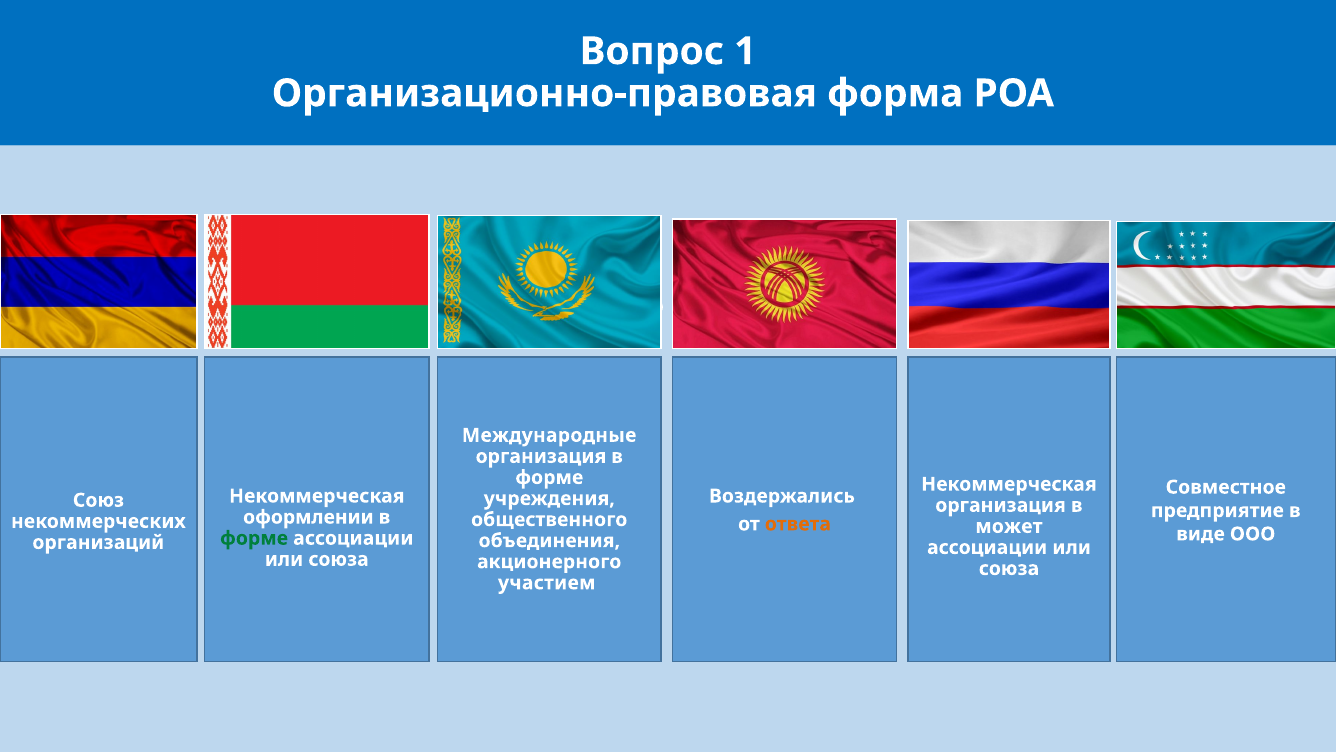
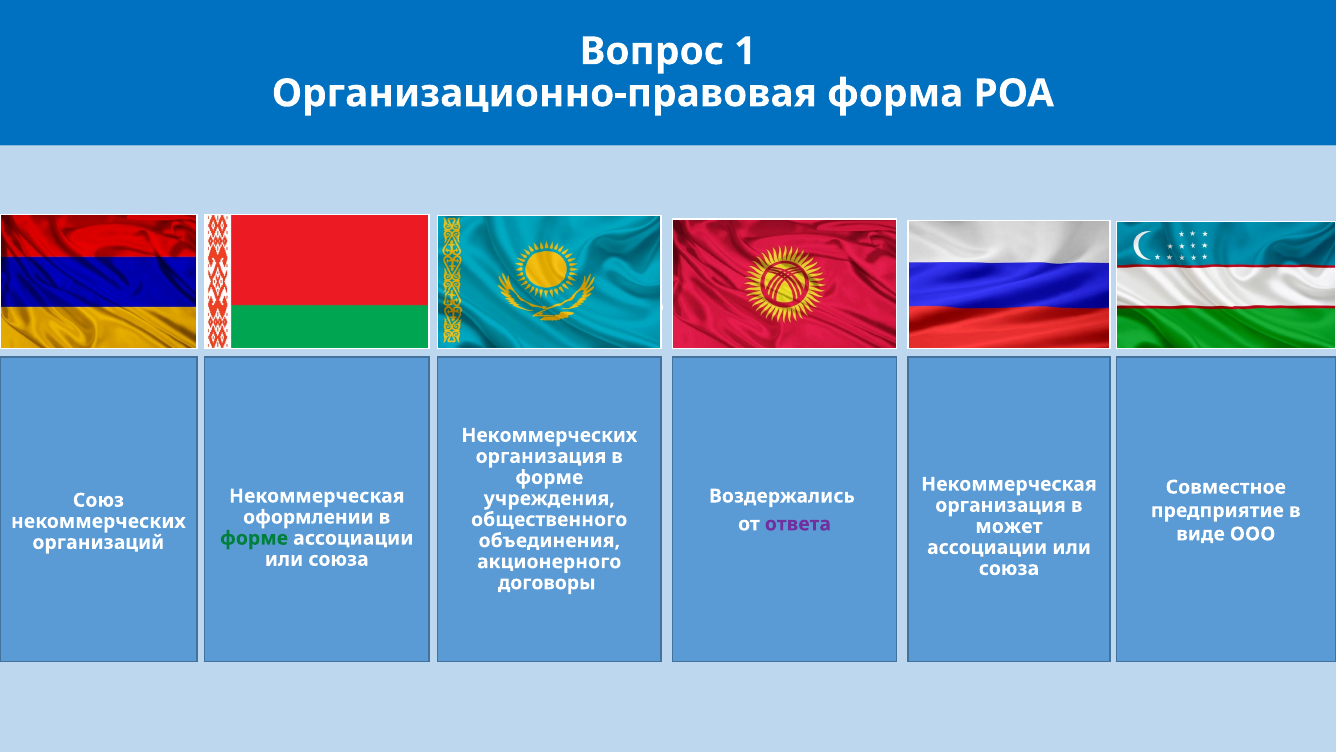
Международные: Международные -> Некоммерческих (549, 435)
ответа colour: orange -> purple (798, 524)
участием: участием -> договоры (547, 582)
